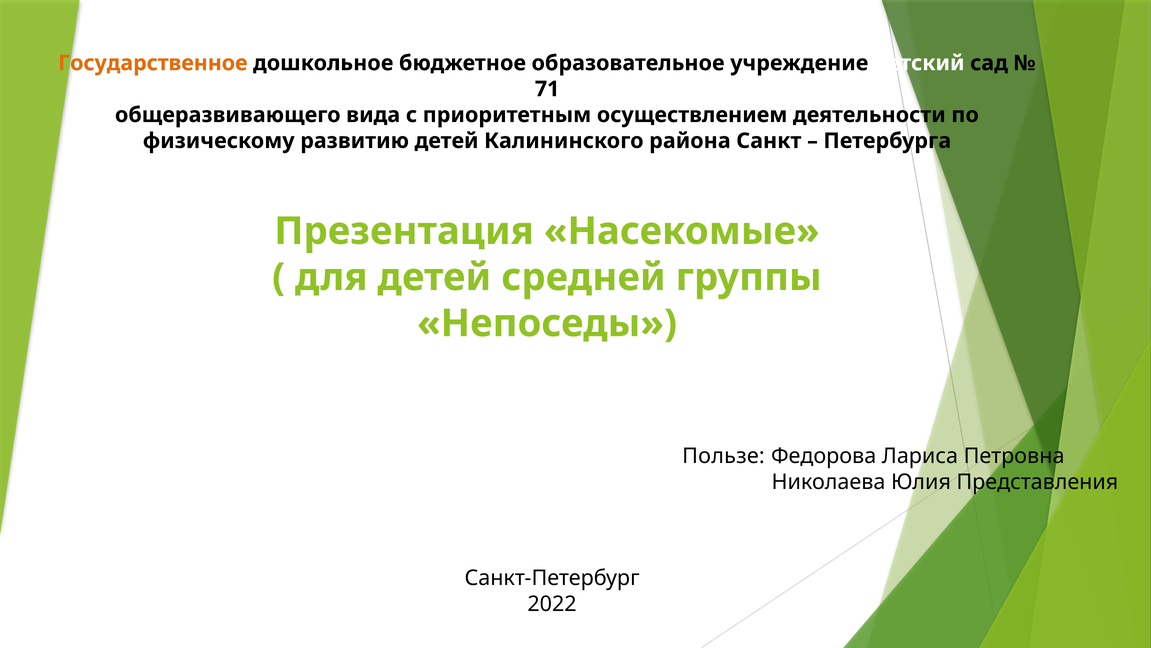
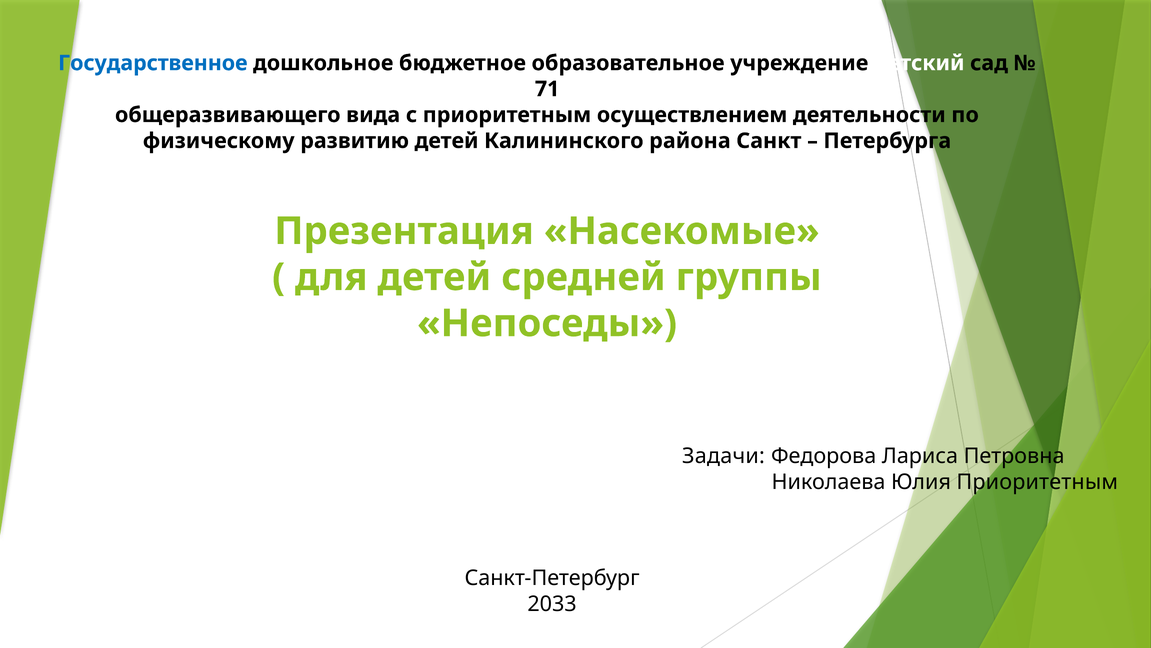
Государственное colour: orange -> blue (153, 63)
Пользе: Пользе -> Задачи (723, 456)
Юлия Представления: Представления -> Приоритетным (1037, 482)
2022: 2022 -> 2033 (552, 604)
